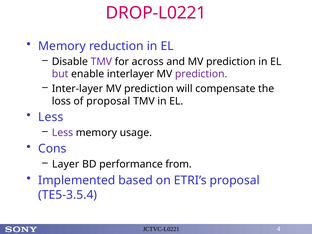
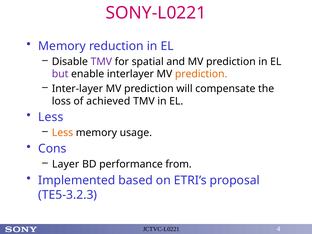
DROP-L0221: DROP-L0221 -> SONY-L0221 (156, 13)
across: across -> spatial (148, 62)
prediction colour: purple -> orange (201, 74)
of proposal: proposal -> achieved (108, 101)
Less colour: purple -> orange (63, 133)
TE5-3.5.4: TE5-3.5.4 -> TE5-3.2.3 (68, 195)
